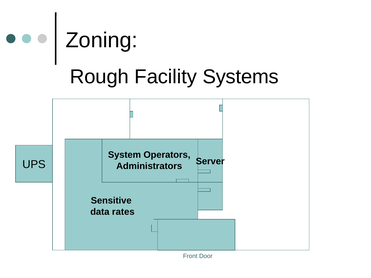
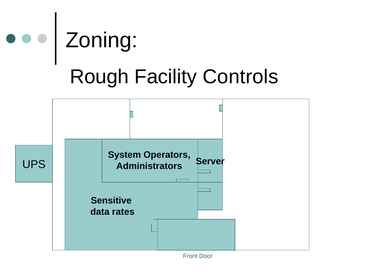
Systems: Systems -> Controls (240, 77)
